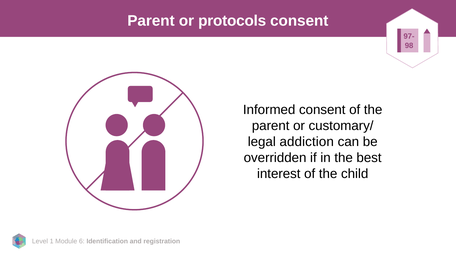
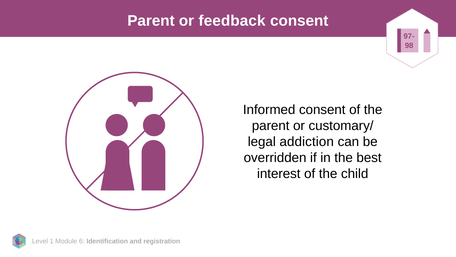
protocols: protocols -> feedback (232, 21)
